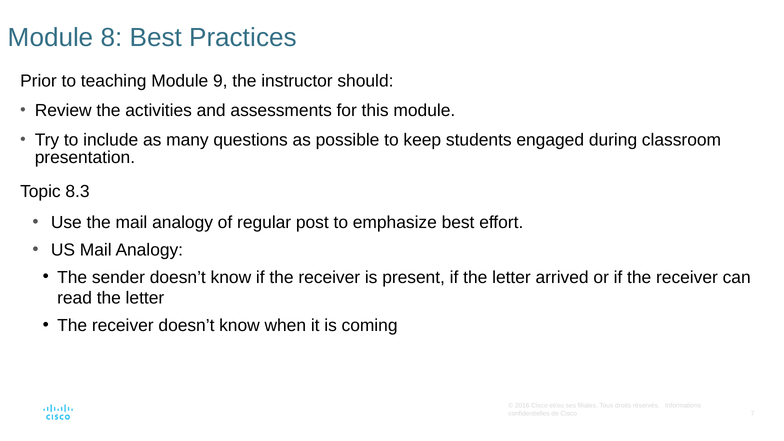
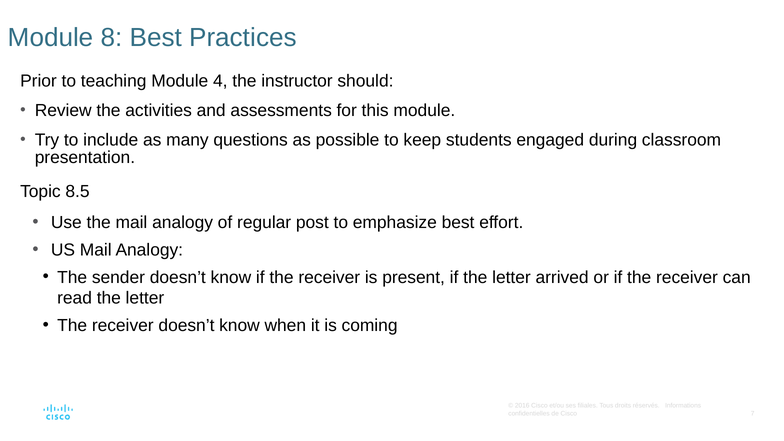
9: 9 -> 4 (220, 81)
8.3: 8.3 -> 8.5 (78, 192)
